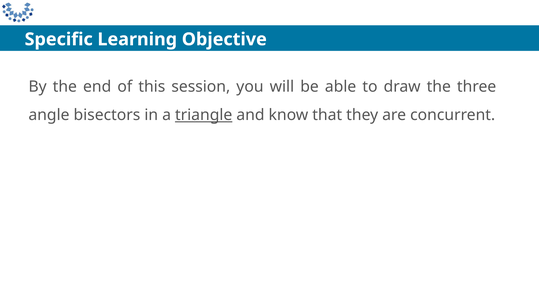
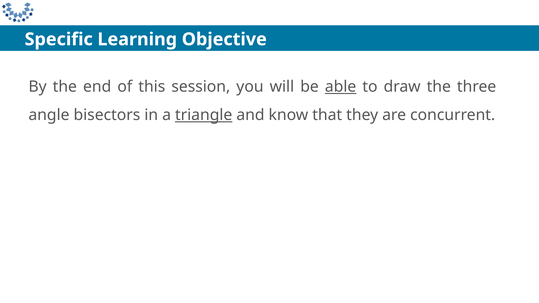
able underline: none -> present (341, 87)
